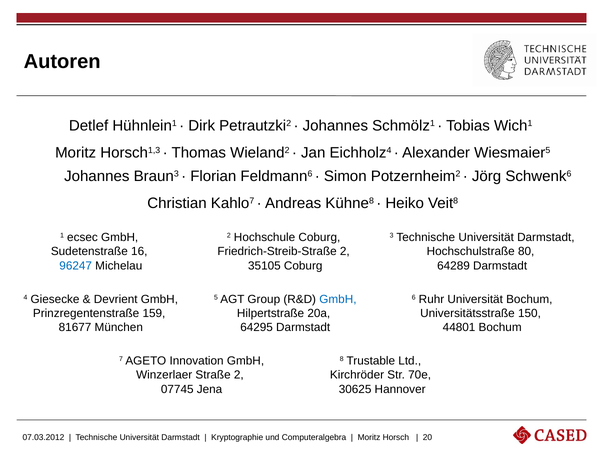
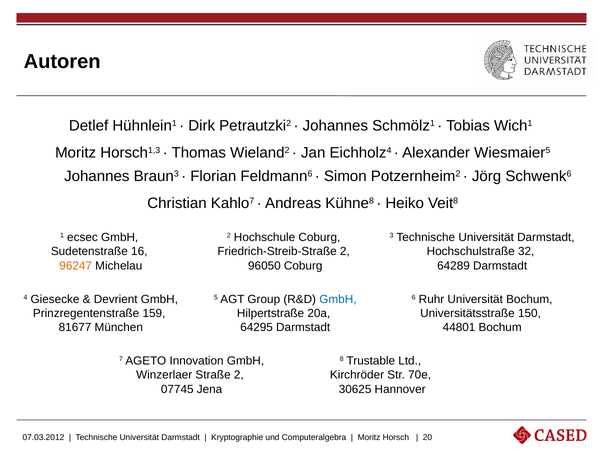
80: 80 -> 32 (526, 251)
96247 colour: blue -> orange (76, 265)
35105: 35105 -> 96050 (264, 265)
